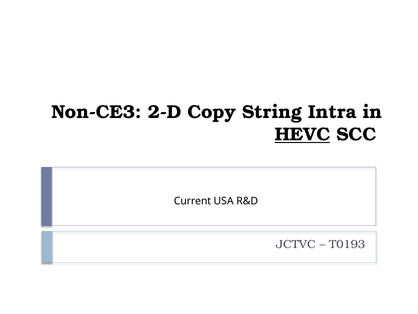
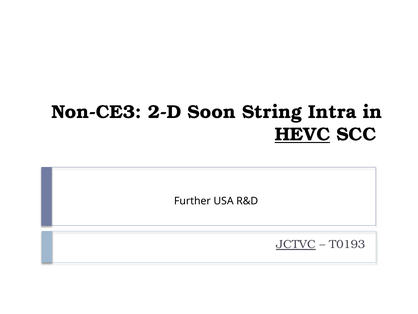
Copy: Copy -> Soon (212, 112)
Current: Current -> Further (192, 201)
JCTVC underline: none -> present (296, 244)
